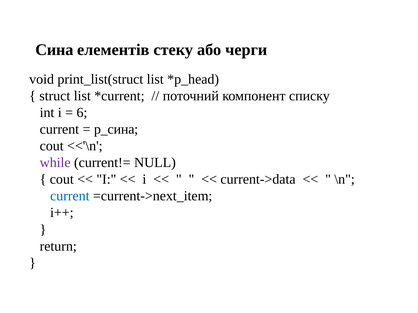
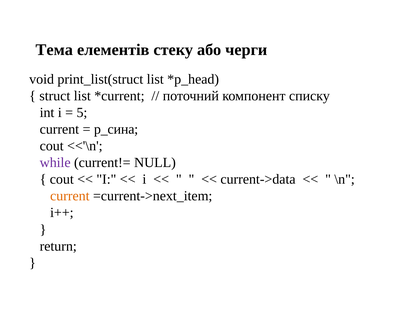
Сина: Сина -> Тема (54, 50)
6: 6 -> 5 (82, 113)
current colour: blue -> orange (70, 196)
